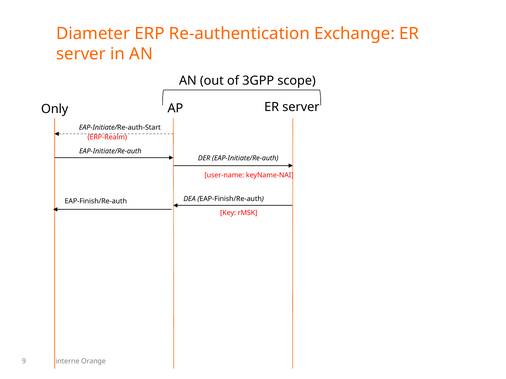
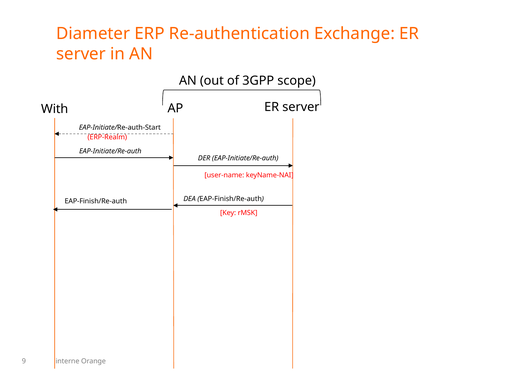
Only: Only -> With (55, 109)
